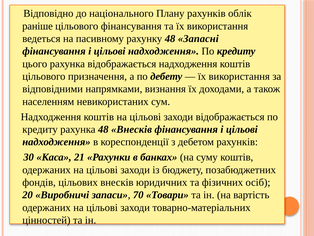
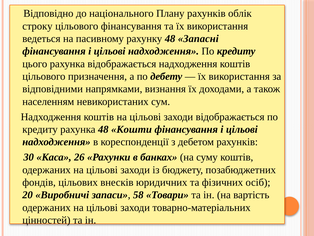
раніше: раніше -> строку (37, 26)
48 Внесків: Внесків -> Кошти (132, 129)
21: 21 -> 26 (79, 157)
70: 70 -> 58 (138, 195)
